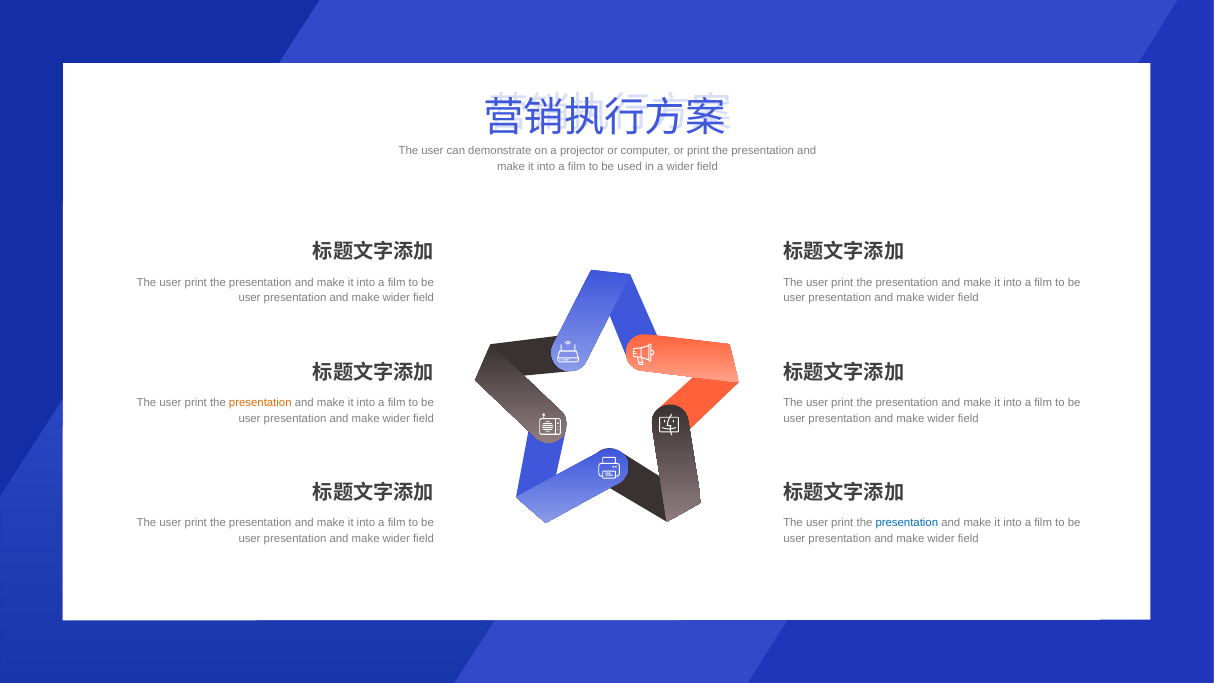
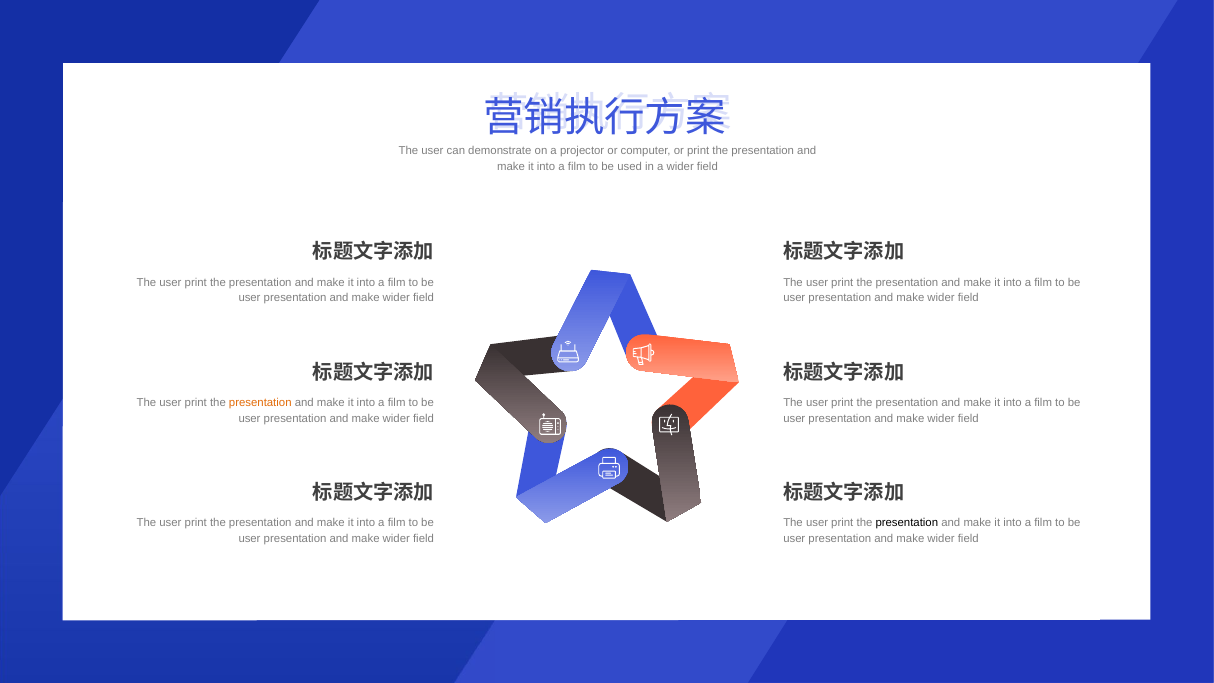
presentation colour: blue -> black (907, 523)
